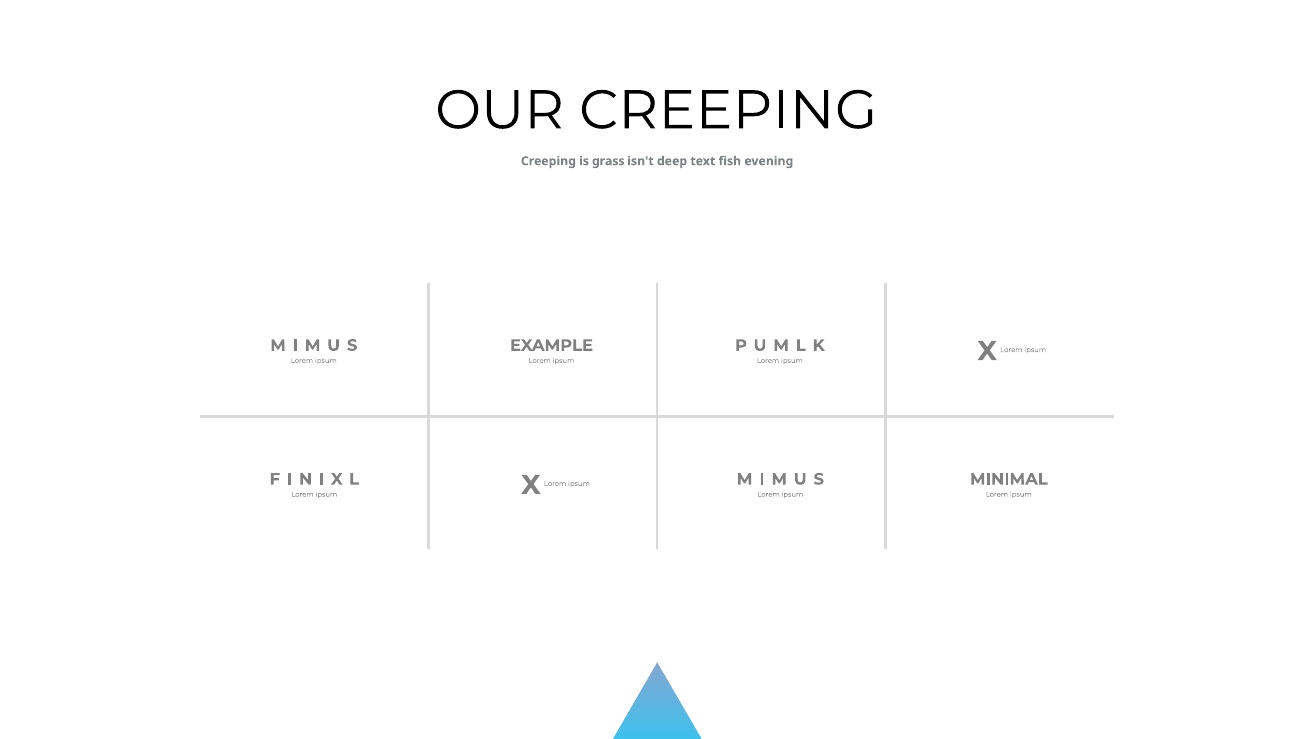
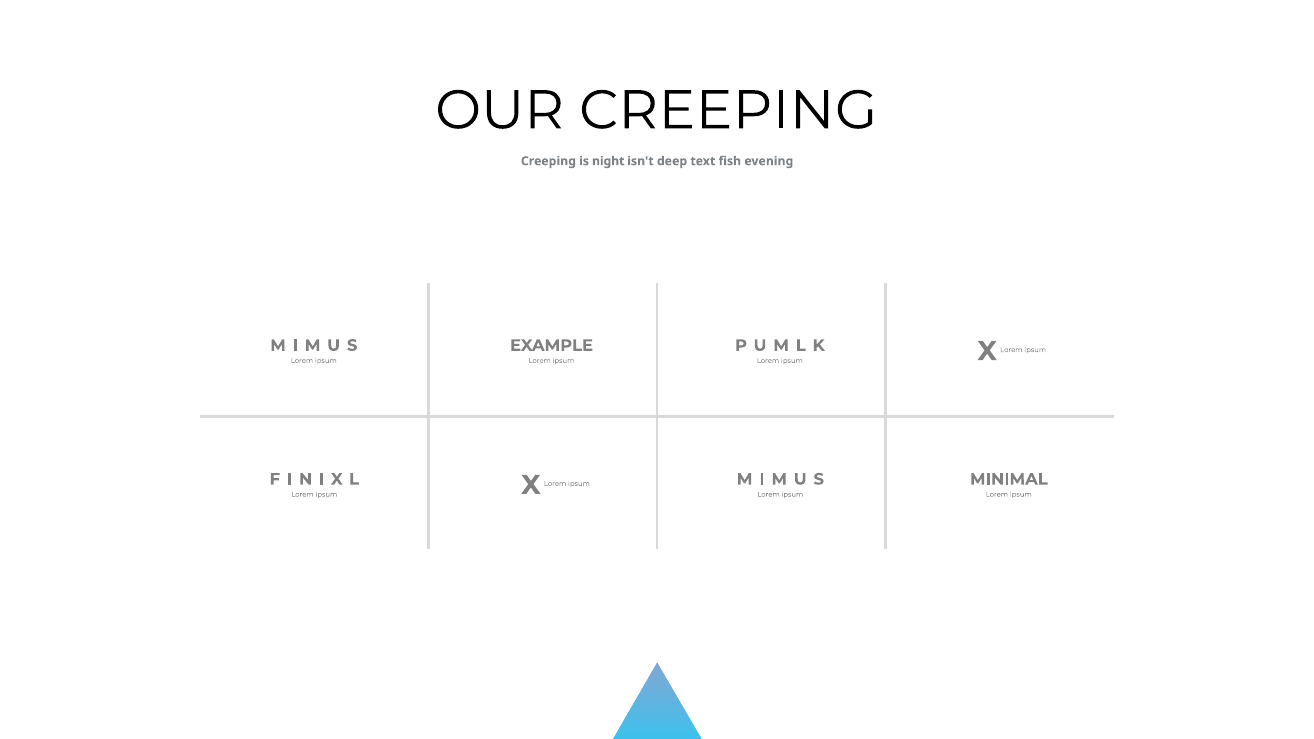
grass: grass -> night (608, 161)
